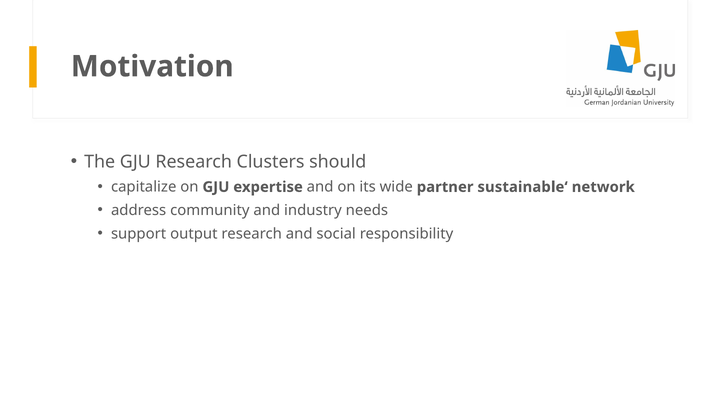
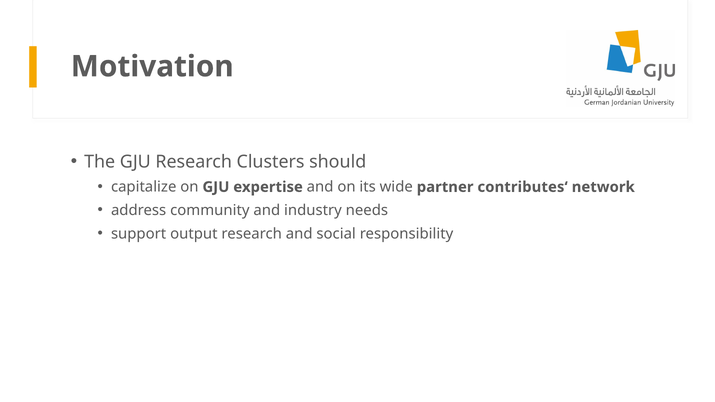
sustainable‘: sustainable‘ -> contributes‘ (523, 187)
